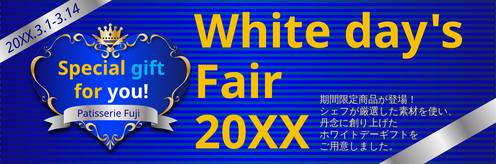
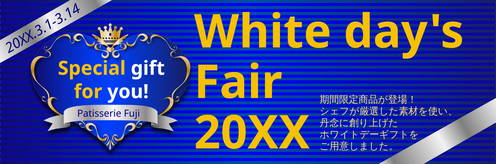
gift colour: light blue -> white (148, 68)
